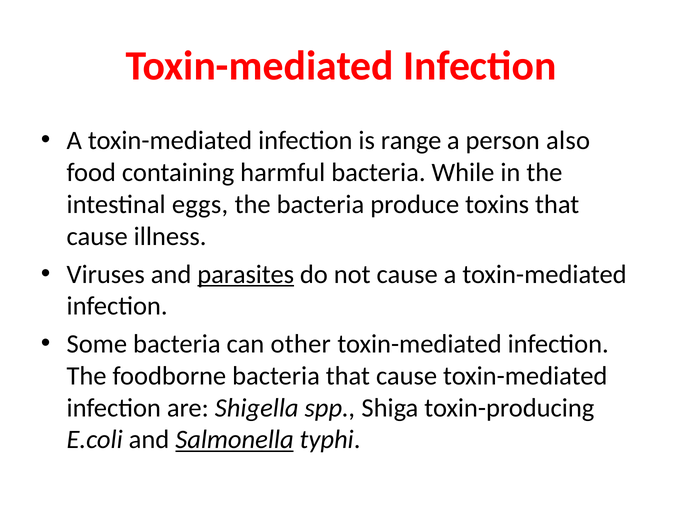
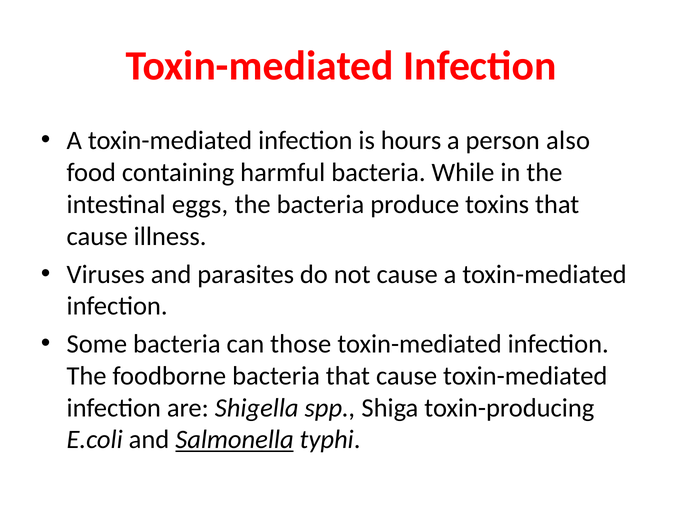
range: range -> hours (411, 141)
parasites underline: present -> none (246, 274)
other: other -> those (301, 344)
